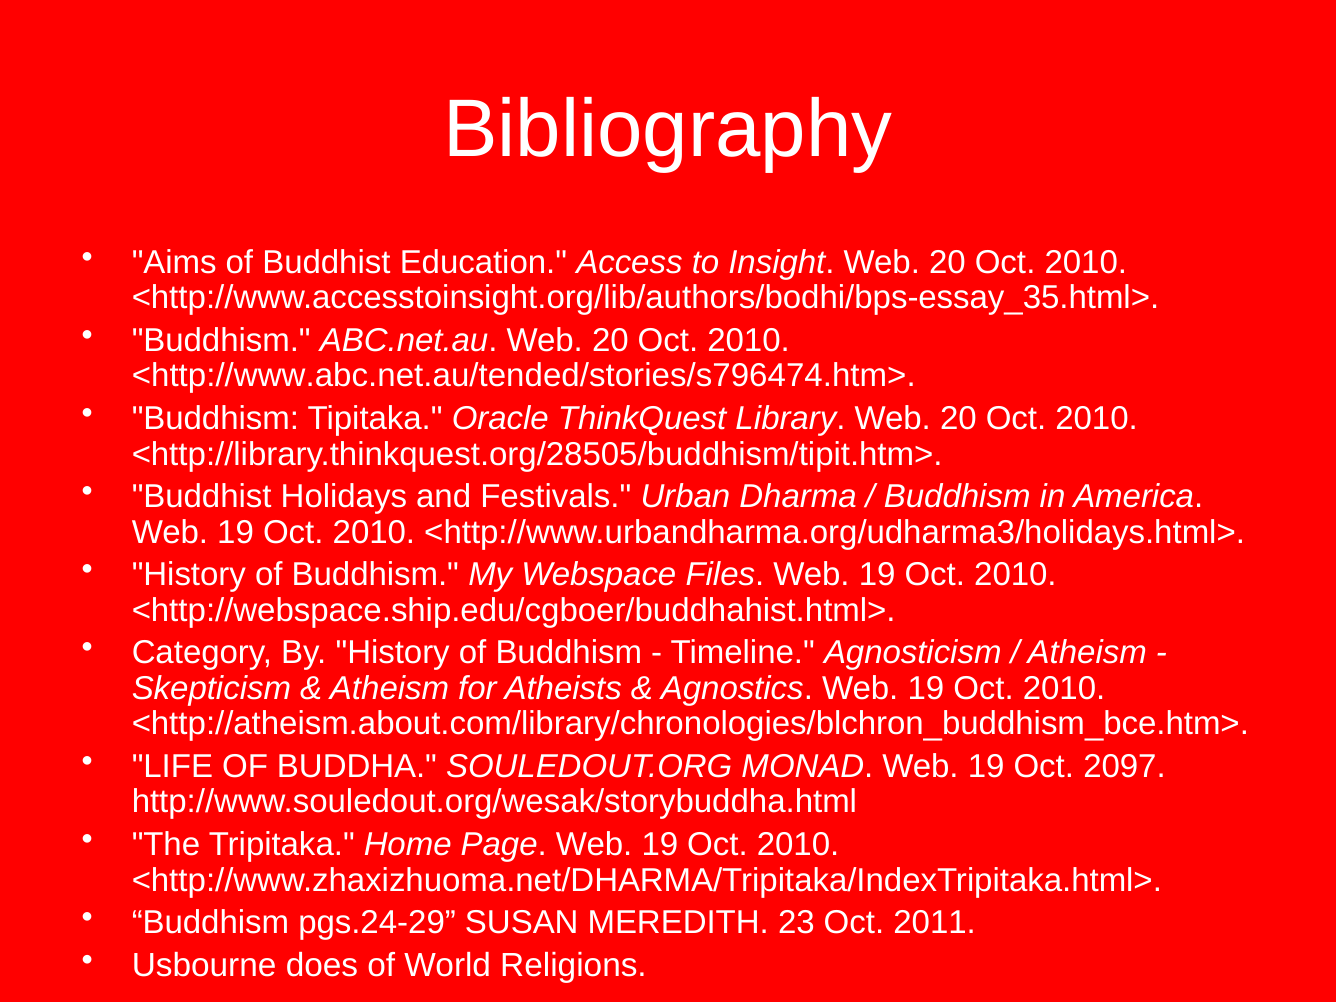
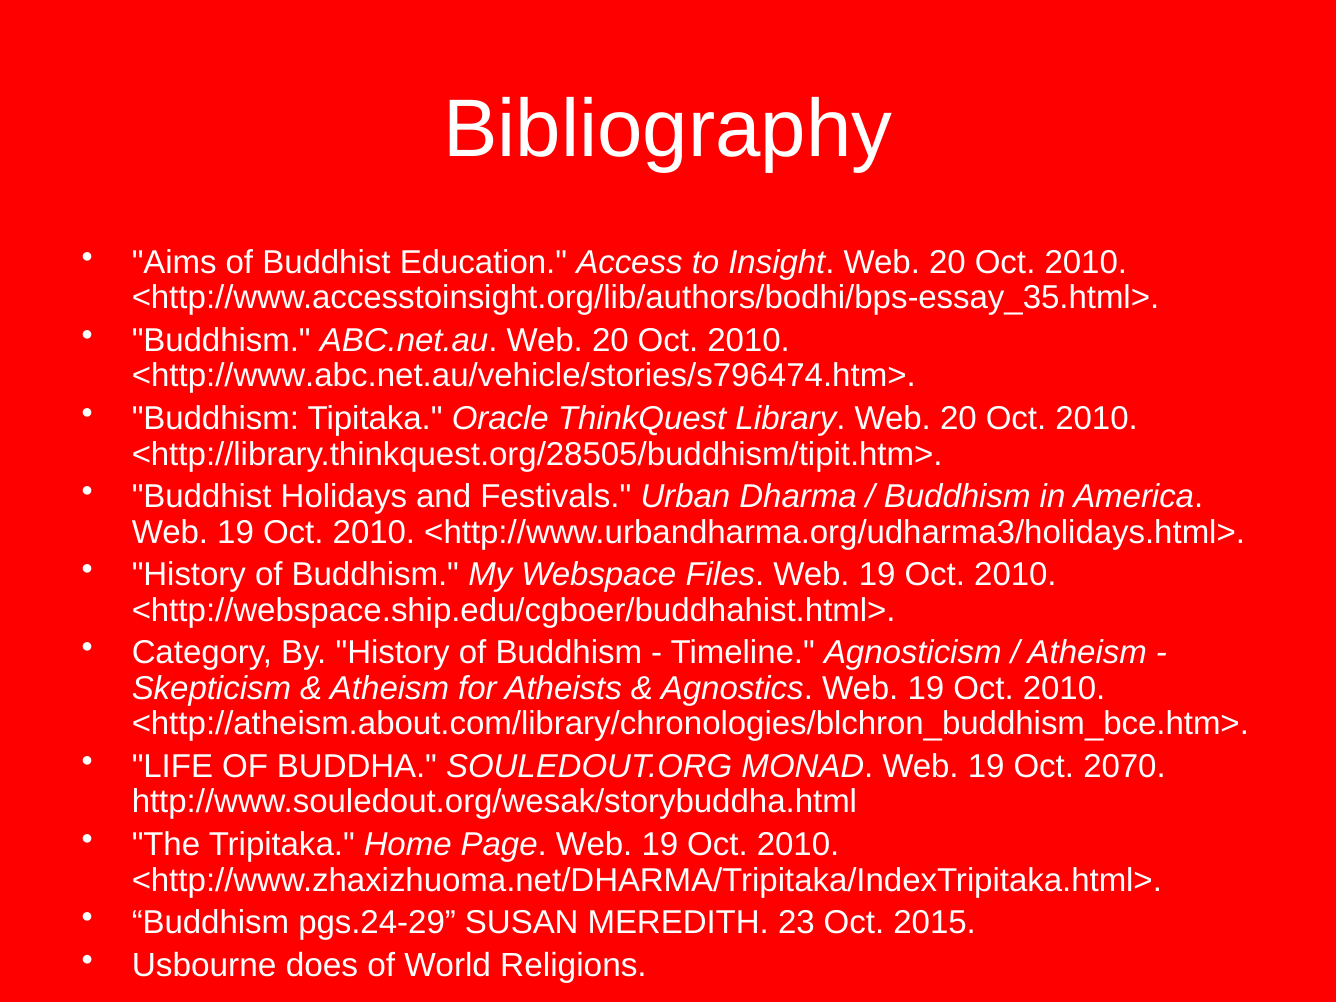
<http://www.abc.net.au/tended/stories/s796474.htm>: <http://www.abc.net.au/tended/stories/s796474.htm> -> <http://www.abc.net.au/vehicle/stories/s796474.htm> (524, 376)
2097: 2097 -> 2070 (1124, 766)
2011: 2011 -> 2015 (935, 922)
